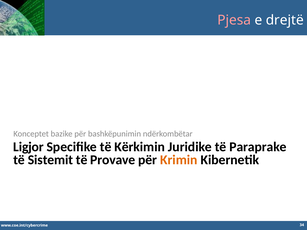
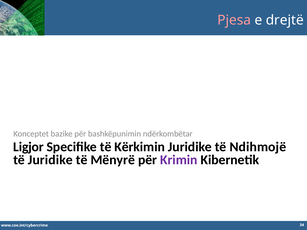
Paraprake: Paraprake -> Ndihmojë (258, 147)
të Sistemit: Sistemit -> Juridike (50, 160)
Provave: Provave -> Mënyrë (113, 160)
Krimin colour: orange -> purple (179, 160)
